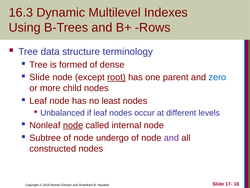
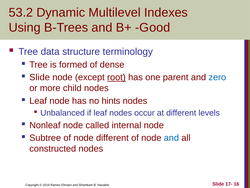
16.3: 16.3 -> 53.2 (21, 13)
Rows: Rows -> Good (153, 28)
least: least -> hints (111, 101)
node underline: present -> none (73, 125)
node undergo: undergo -> different (112, 138)
and colour: purple -> blue (171, 138)
